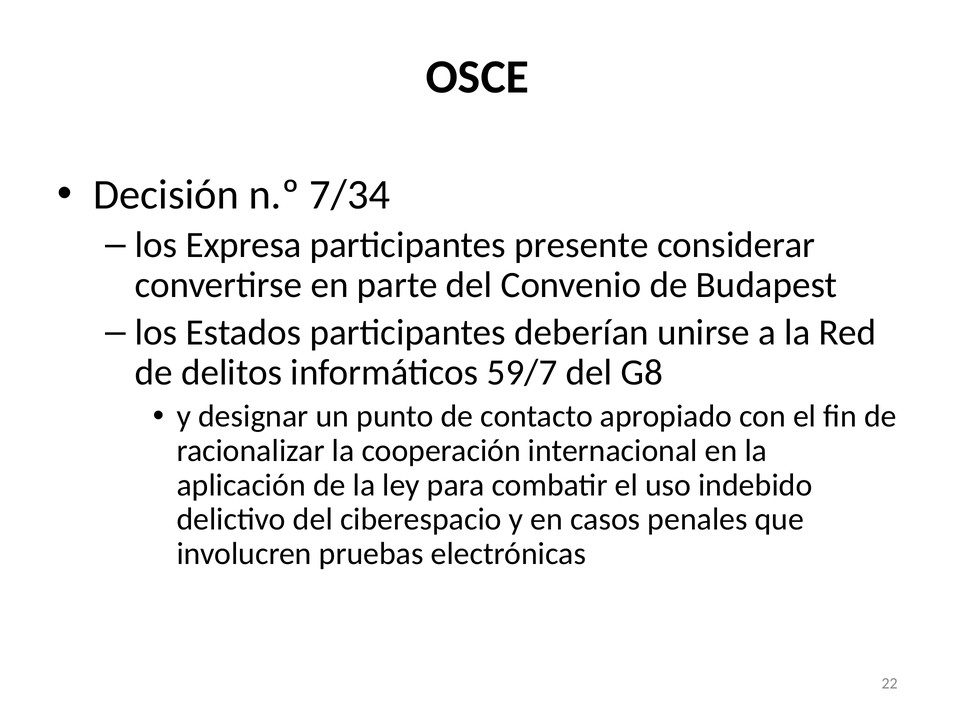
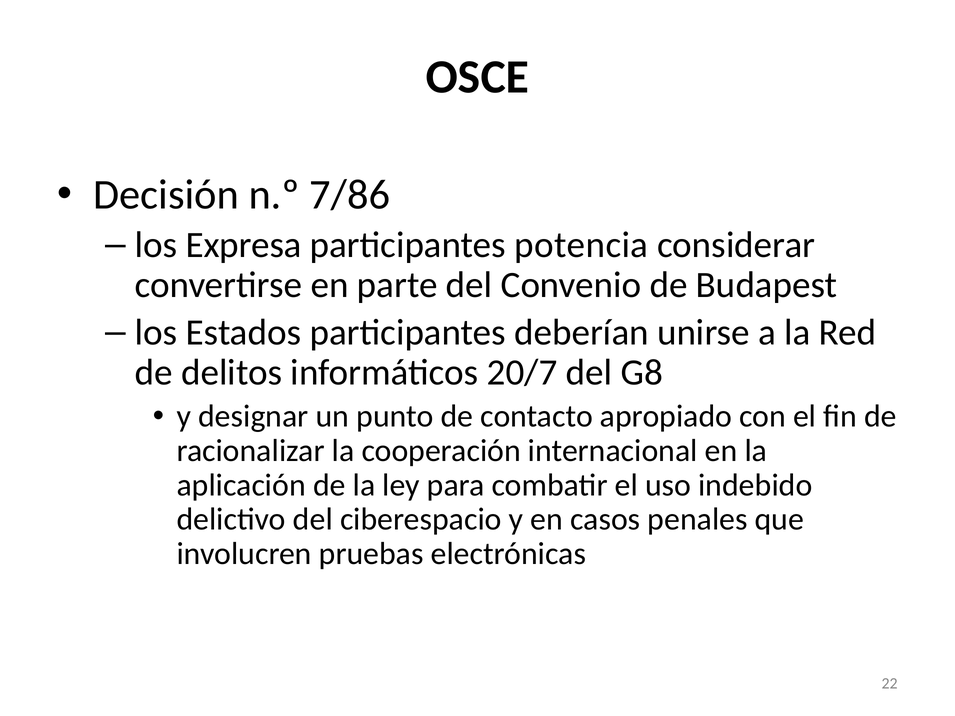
7/34: 7/34 -> 7/86 (350, 195)
presente: presente -> potencia (581, 245)
59/7: 59/7 -> 20/7 (522, 373)
